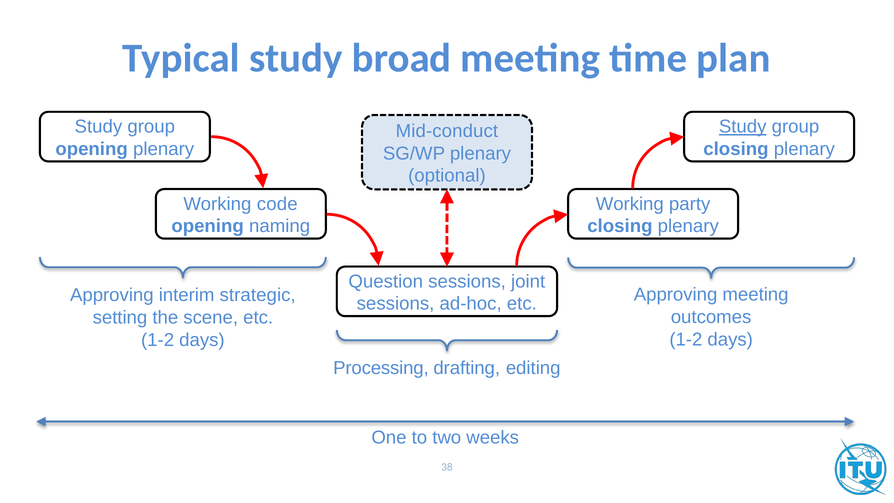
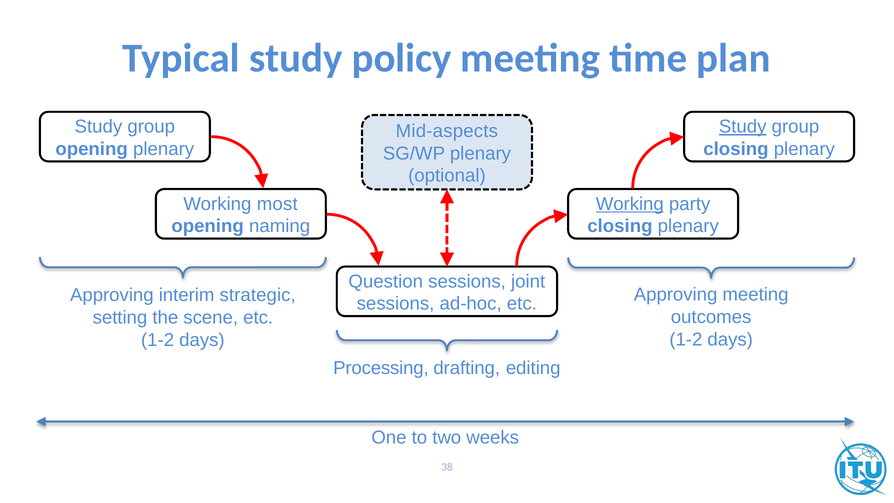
broad: broad -> policy (402, 58)
Mid-conduct: Mid-conduct -> Mid-aspects (447, 131)
code: code -> most (277, 204)
Working underline: none -> present (630, 204)
